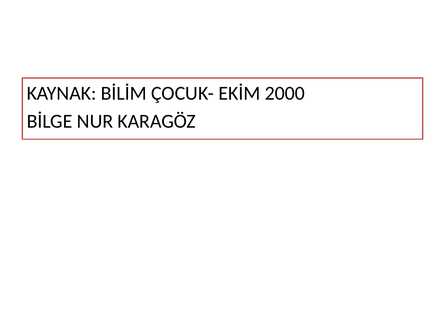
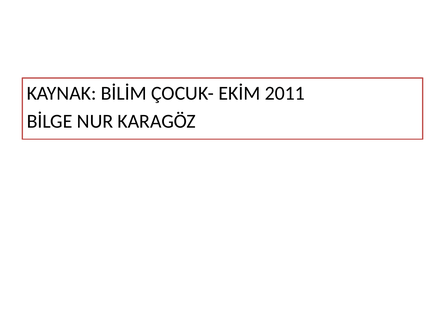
2000: 2000 -> 2011 (285, 93)
